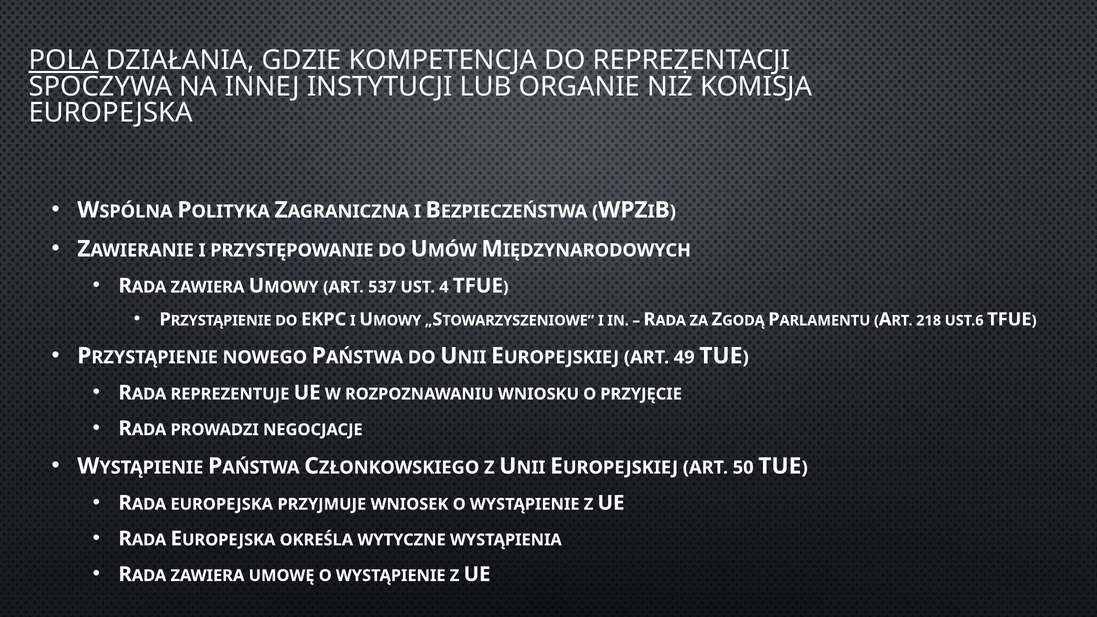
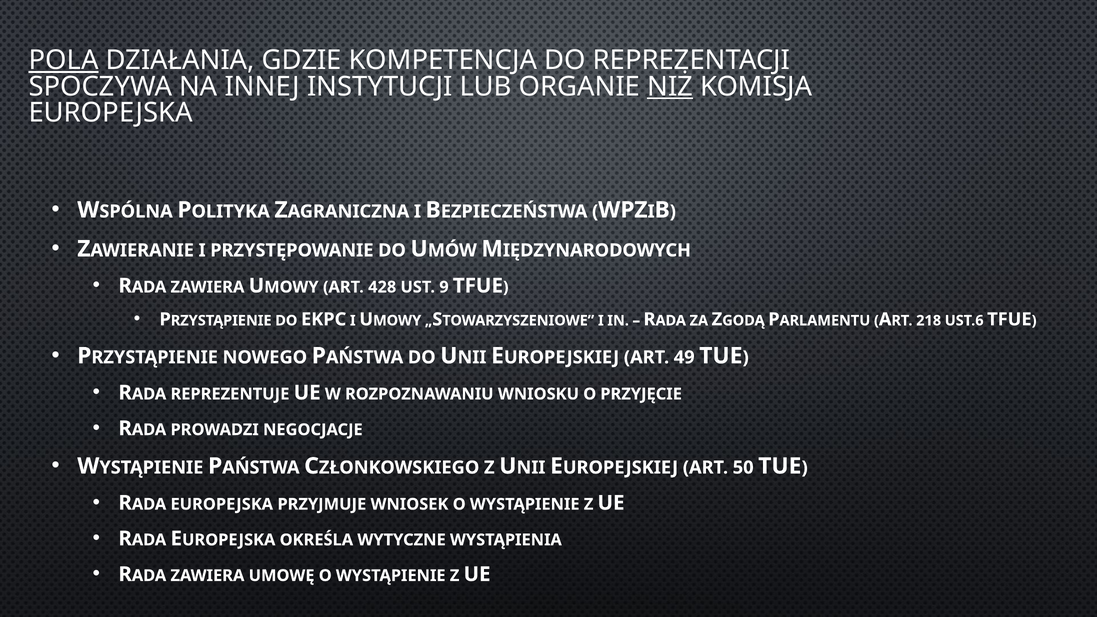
NIŻ underline: none -> present (670, 87)
537: 537 -> 428 (382, 287)
4: 4 -> 9 (444, 287)
